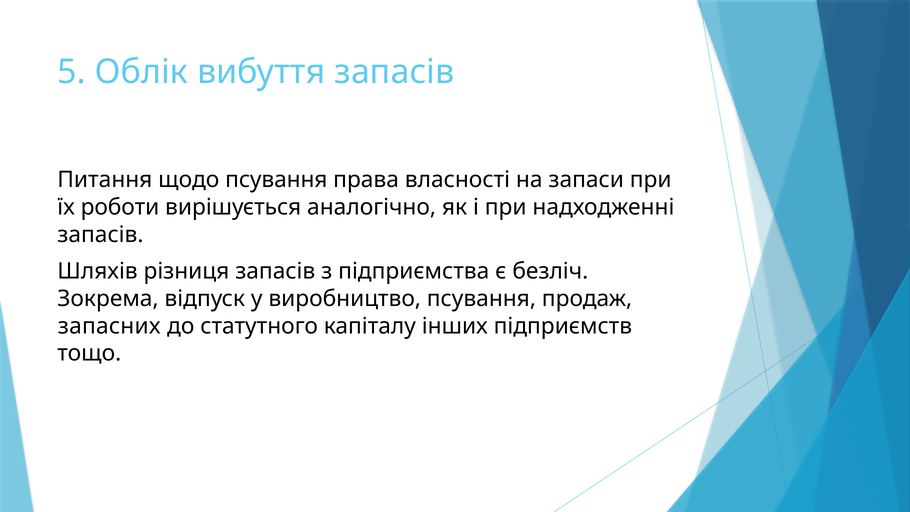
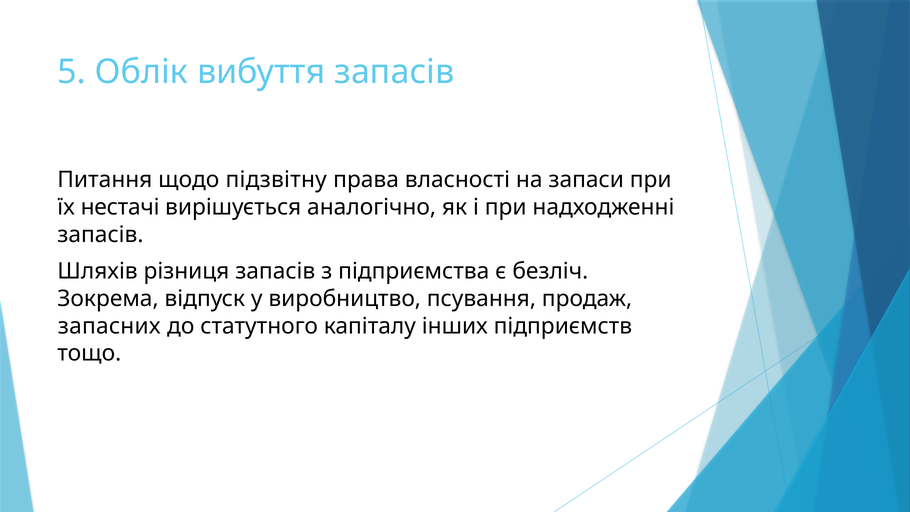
щодо псування: псування -> підзвітну (276, 180)
роботи: роботи -> нестачi (120, 207)
